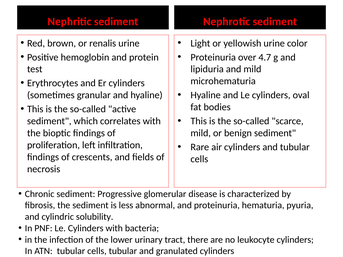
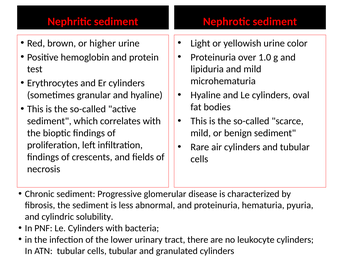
renalis: renalis -> higher (103, 43)
4.7: 4.7 -> 1.0 (265, 57)
